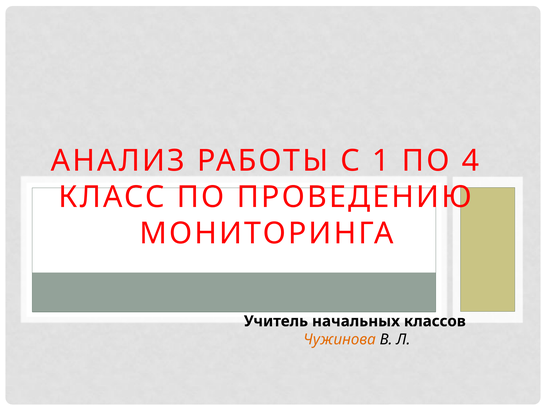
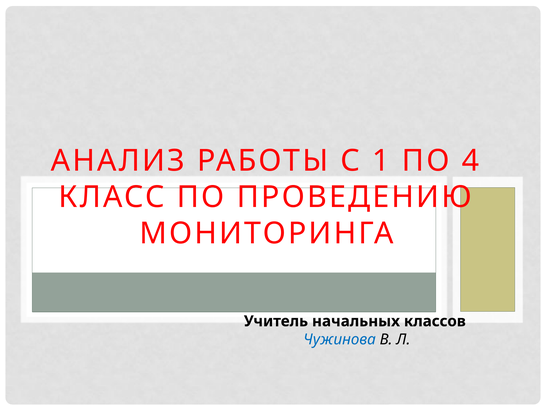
Чужинова colour: orange -> blue (340, 339)
